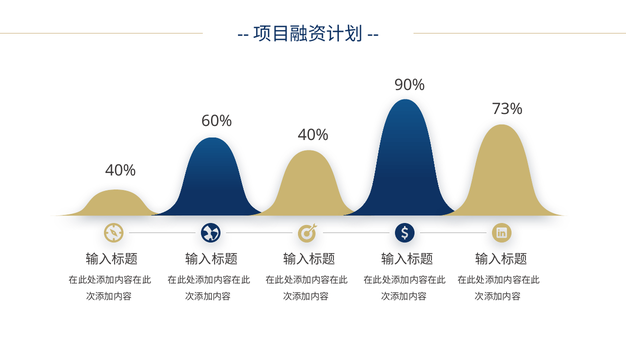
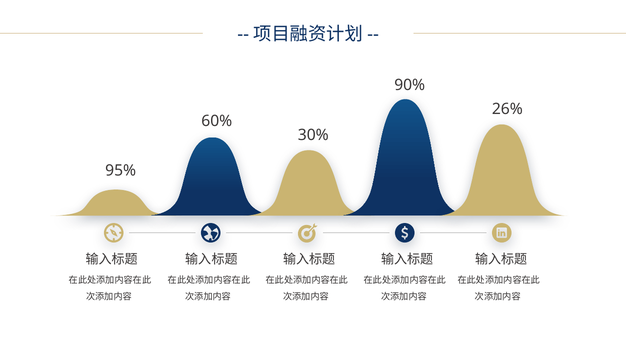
73%: 73% -> 26% (507, 109)
40%: 40% -> 30% (313, 135)
40%: 40% -> 95% (121, 171)
